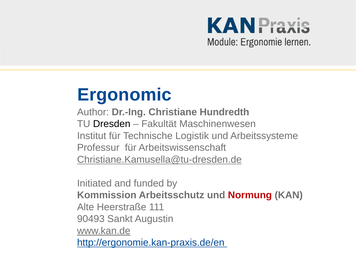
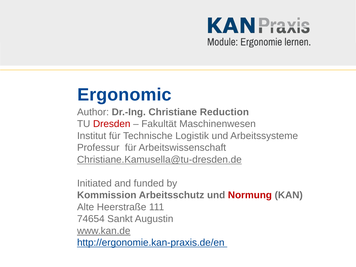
Hundredth: Hundredth -> Reduction (224, 112)
Dresden colour: black -> red (112, 124)
90493: 90493 -> 74654 (91, 219)
